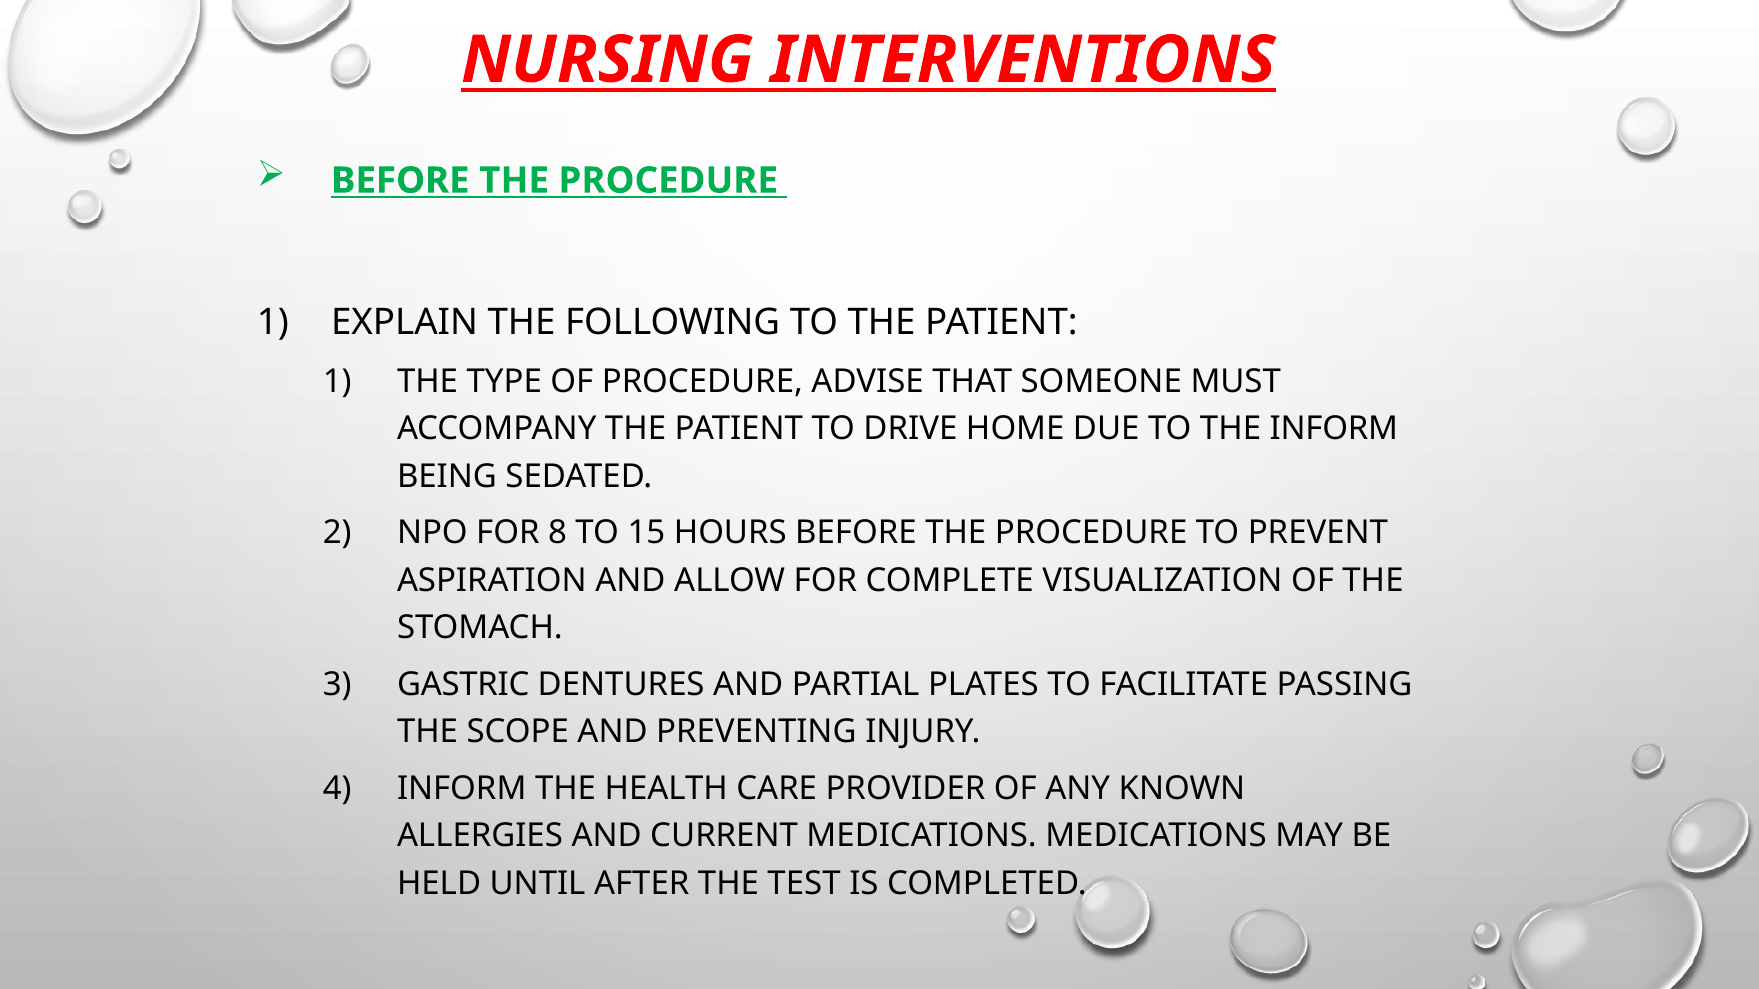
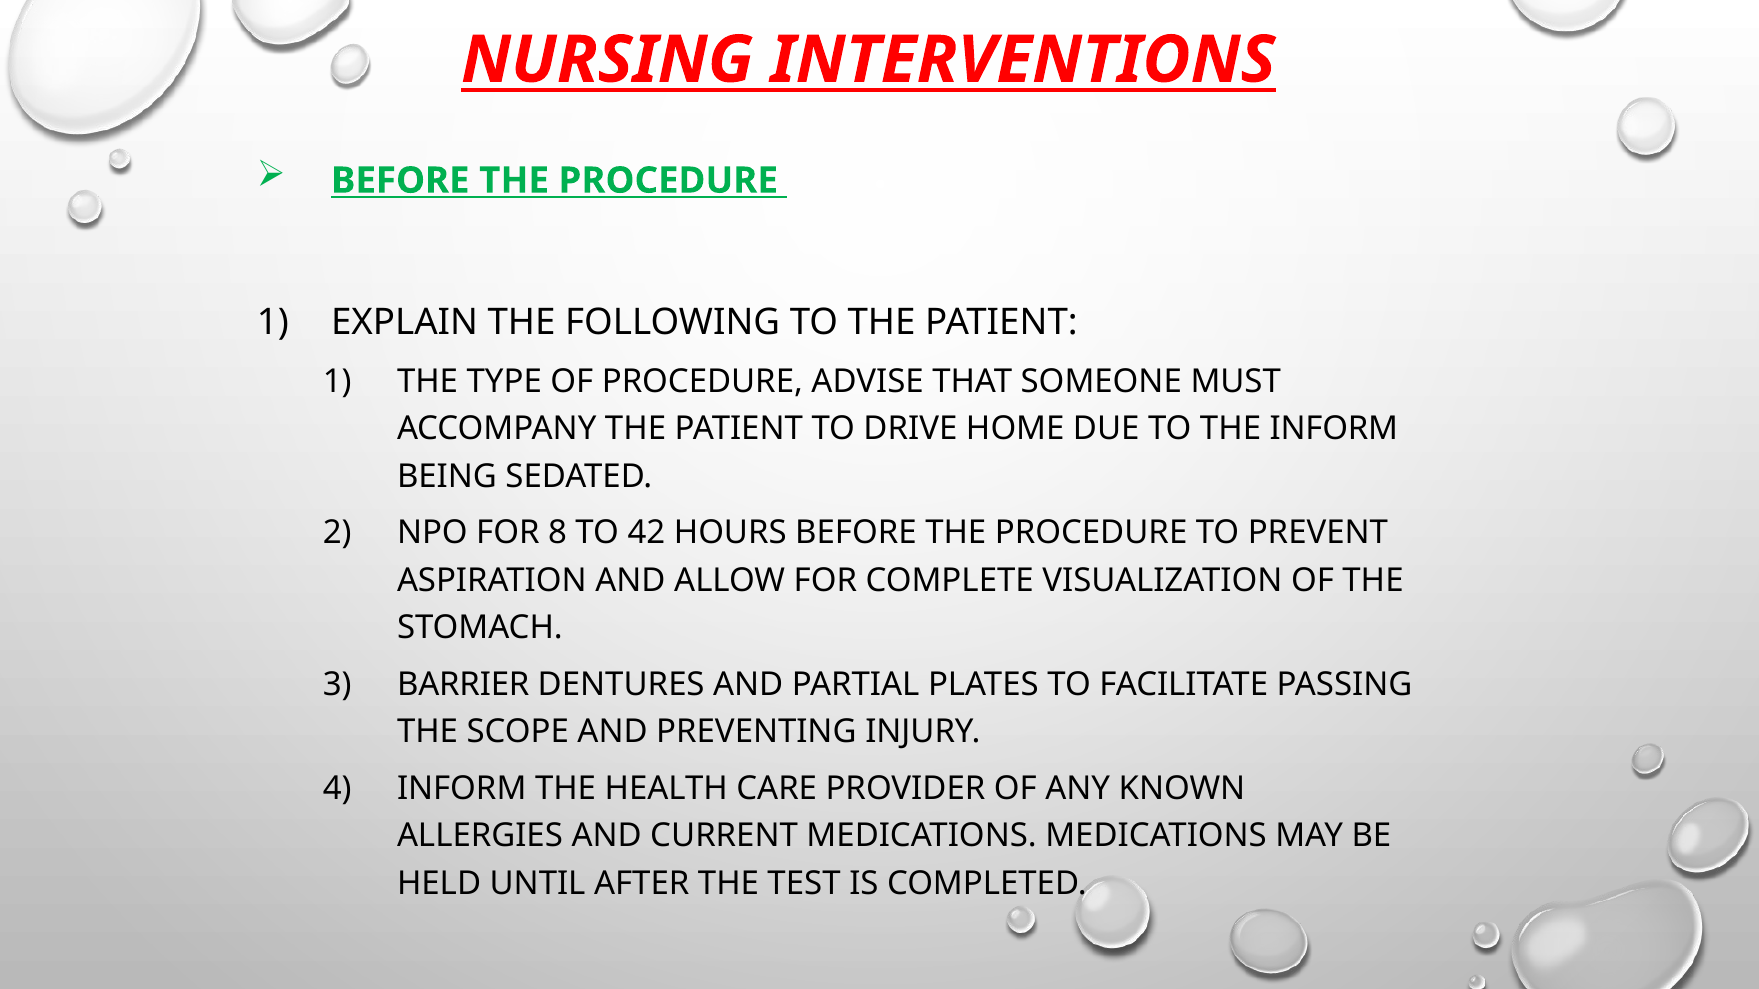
15: 15 -> 42 (646, 533)
GASTRIC: GASTRIC -> BARRIER (463, 685)
